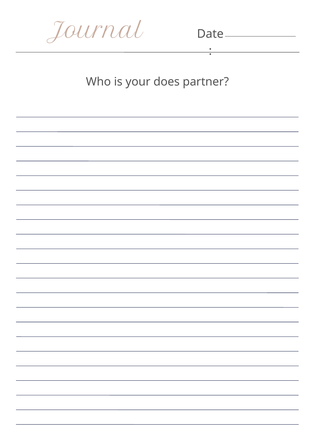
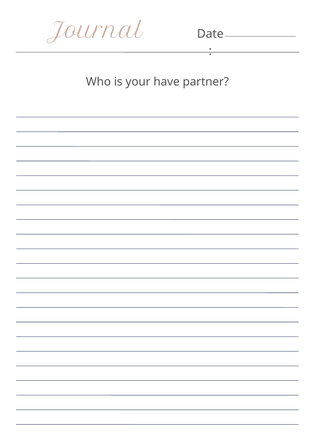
does: does -> have (167, 82)
